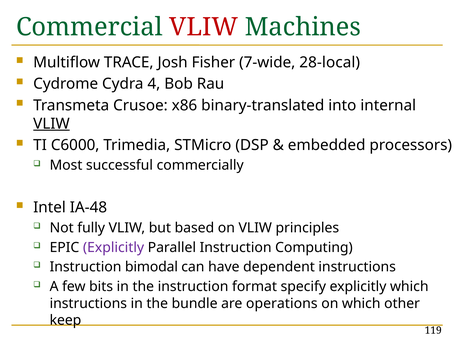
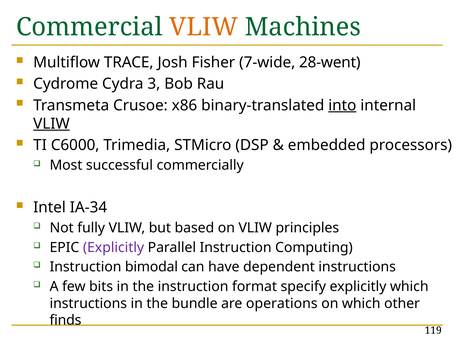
VLIW colour: red -> orange (204, 27)
28-local: 28-local -> 28-went (330, 62)
4: 4 -> 3 (154, 84)
into underline: none -> present (342, 105)
IA-48: IA-48 -> IA-34 (88, 207)
keep: keep -> finds (65, 320)
